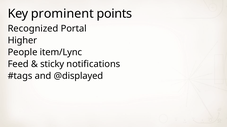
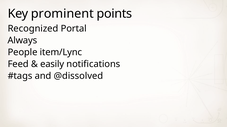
Higher: Higher -> Always (22, 41)
sticky: sticky -> easily (52, 64)
@displayed: @displayed -> @dissolved (78, 76)
